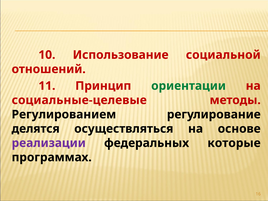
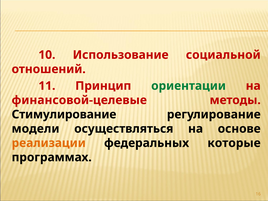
социальные-целевые: социальные-целевые -> финансовой-целевые (79, 100)
Регулированием: Регулированием -> Стимулирование (64, 114)
делятся: делятся -> модели (36, 129)
реализации colour: purple -> orange (49, 143)
